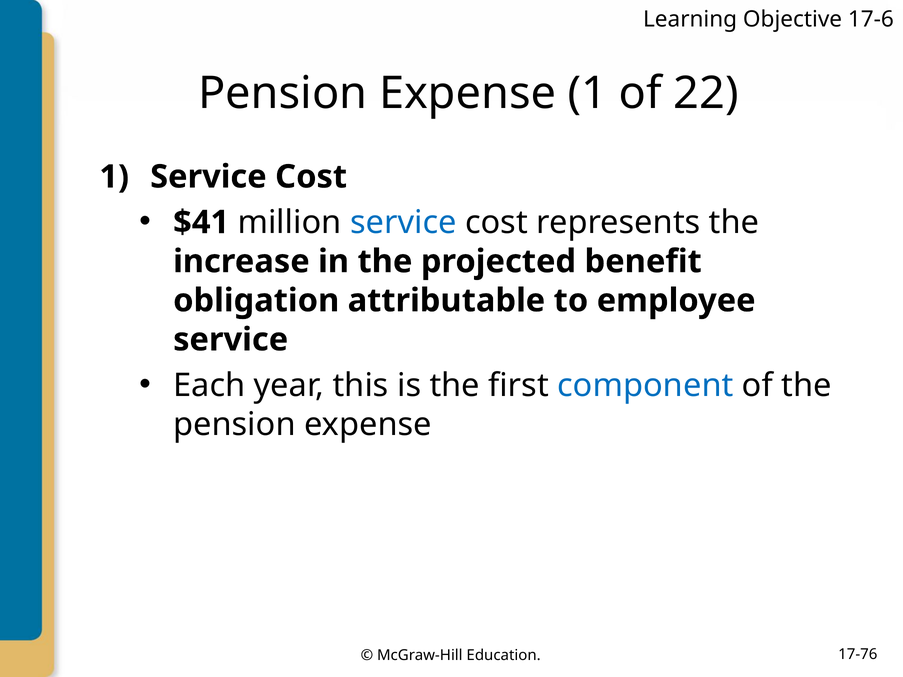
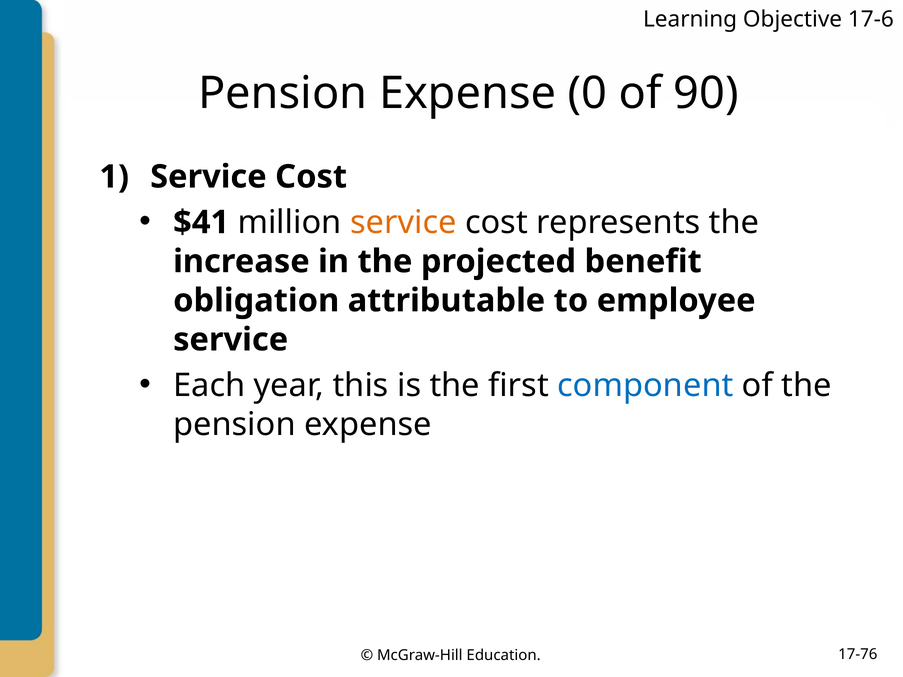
Expense 1: 1 -> 0 (588, 93)
22: 22 -> 90 (706, 93)
service colour: blue -> orange (403, 222)
